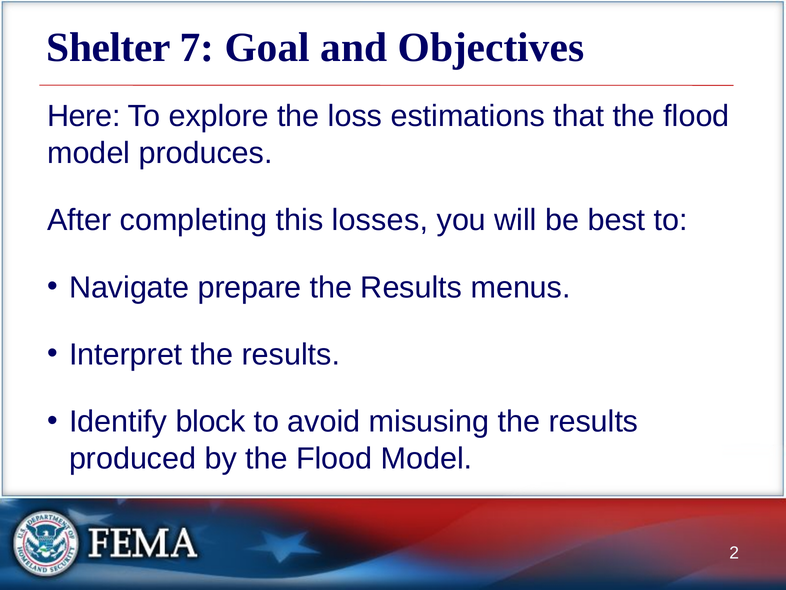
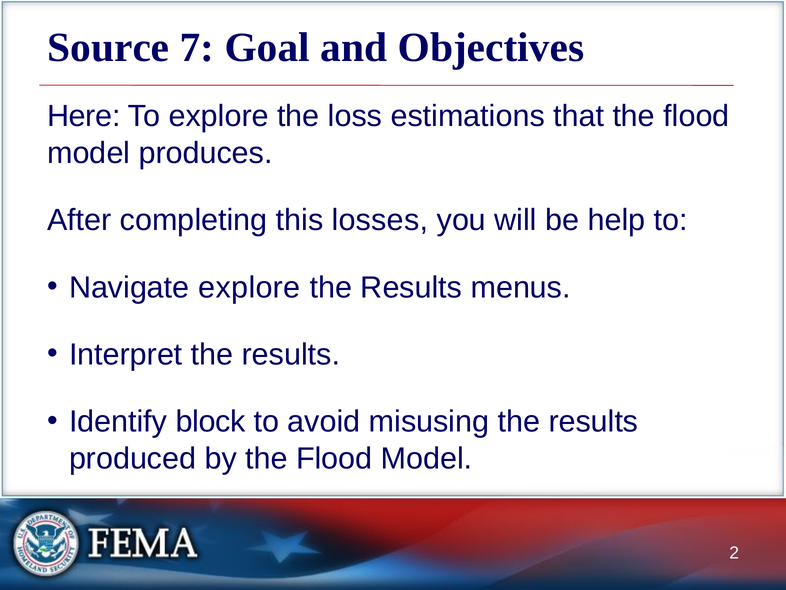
Shelter: Shelter -> Source (108, 47)
best: best -> help (616, 220)
Navigate prepare: prepare -> explore (249, 287)
